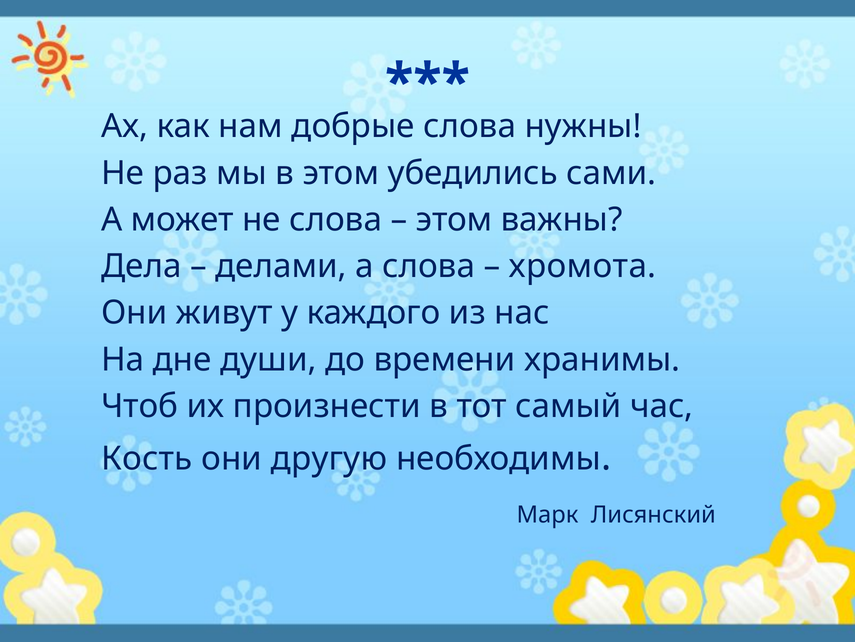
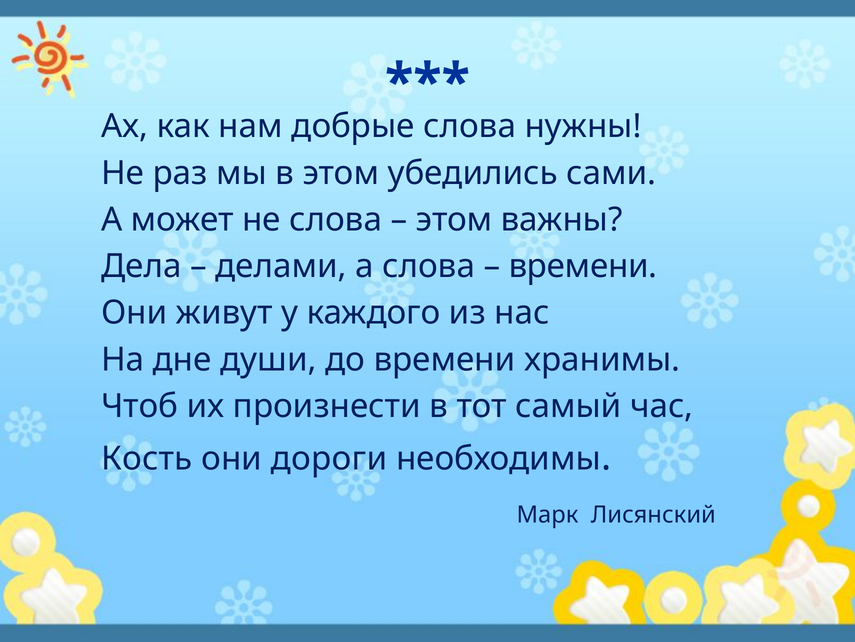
хромота: хромота -> времени (583, 266)
другую: другую -> дороги (329, 458)
